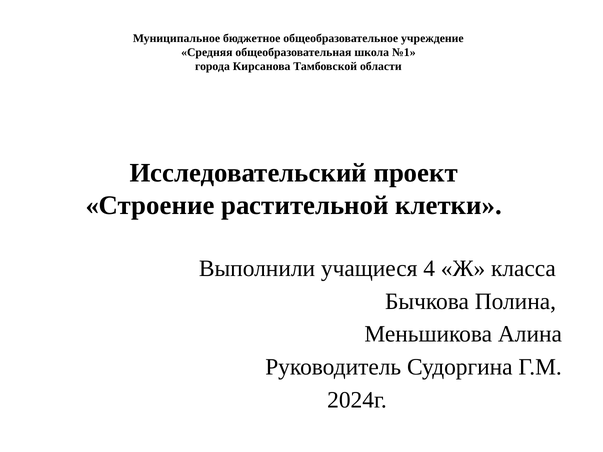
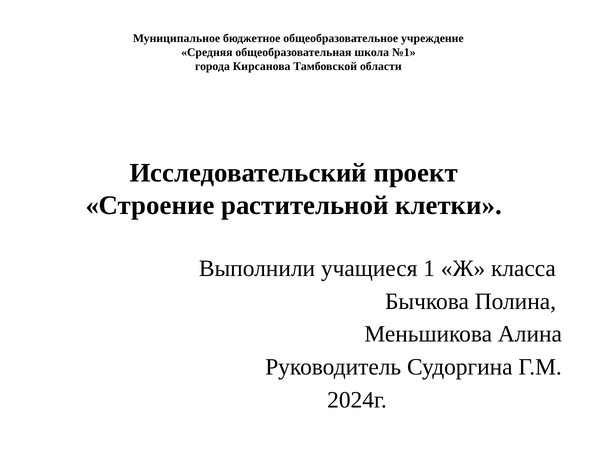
4: 4 -> 1 (429, 269)
